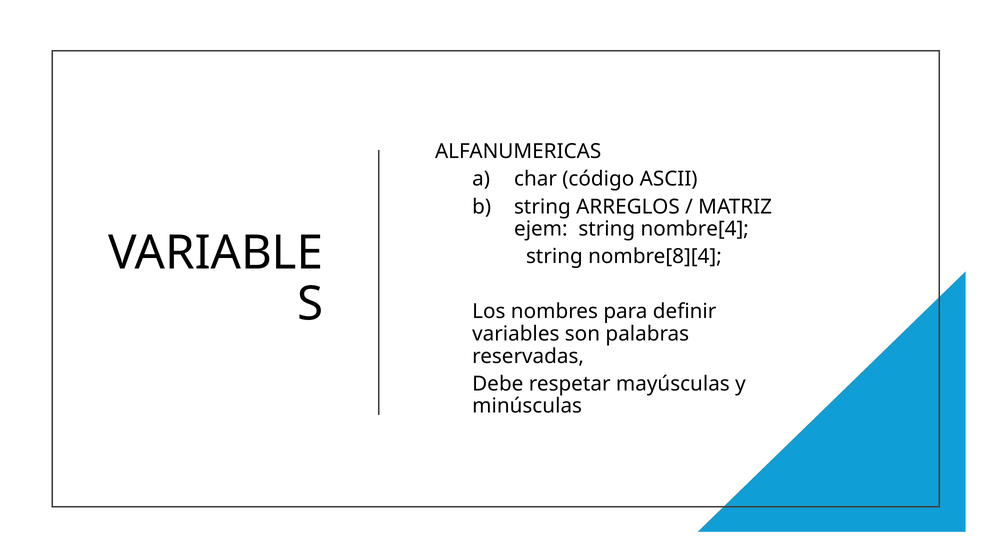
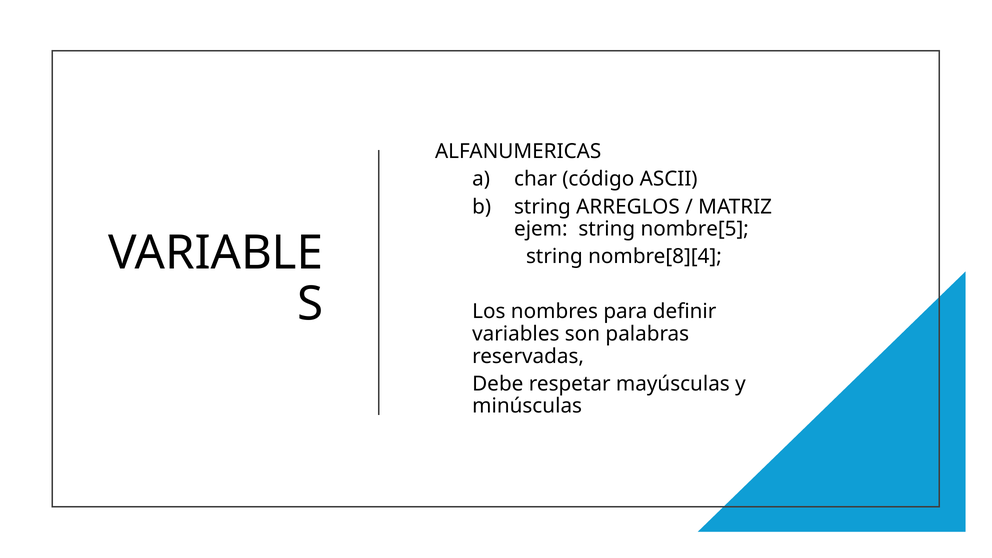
nombre[4: nombre[4 -> nombre[5 (695, 229)
